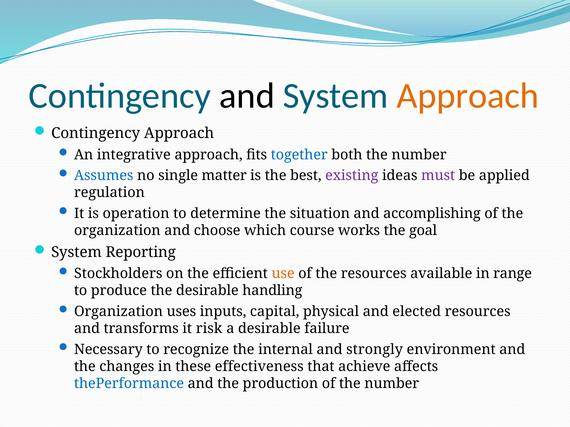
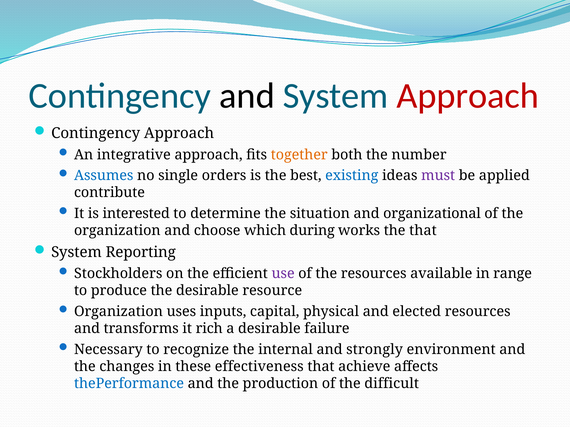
Approach colour: orange -> red (468, 96)
together colour: blue -> orange (299, 155)
matter: matter -> orders (224, 176)
existing colour: purple -> blue (352, 176)
regulation: regulation -> contribute (109, 193)
operation: operation -> interested (136, 214)
accomplishing: accomplishing -> organizational (432, 214)
course: course -> during (312, 231)
the goal: goal -> that (423, 231)
use colour: orange -> purple (283, 274)
handling: handling -> resource (272, 291)
risk: risk -> rich (209, 329)
of the number: number -> difficult (392, 384)
